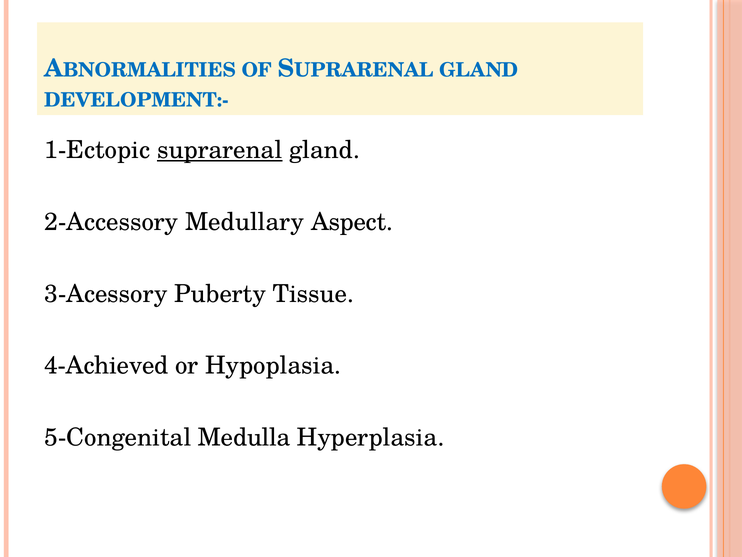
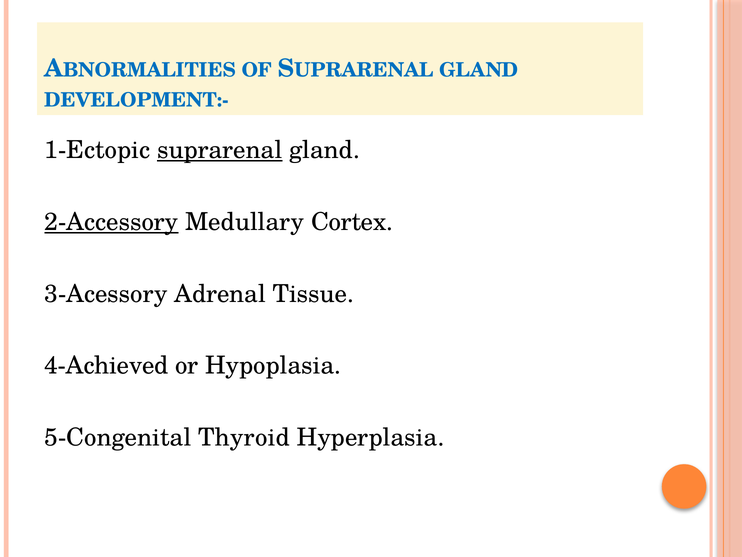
2-Accessory underline: none -> present (111, 222)
Aspect: Aspect -> Cortex (352, 222)
Puberty: Puberty -> Adrenal (220, 294)
Medulla: Medulla -> Thyroid (244, 437)
